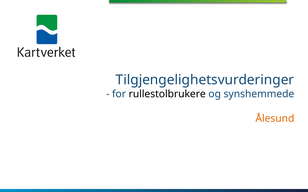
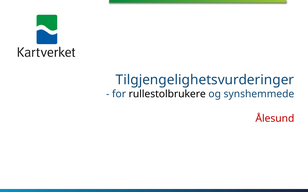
Ålesund colour: orange -> red (275, 119)
